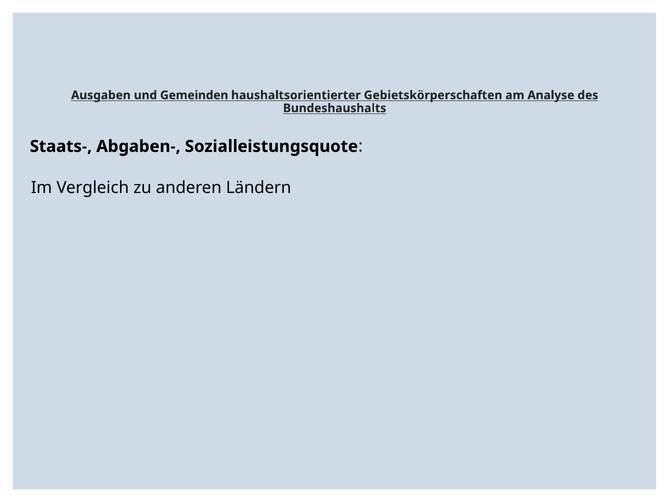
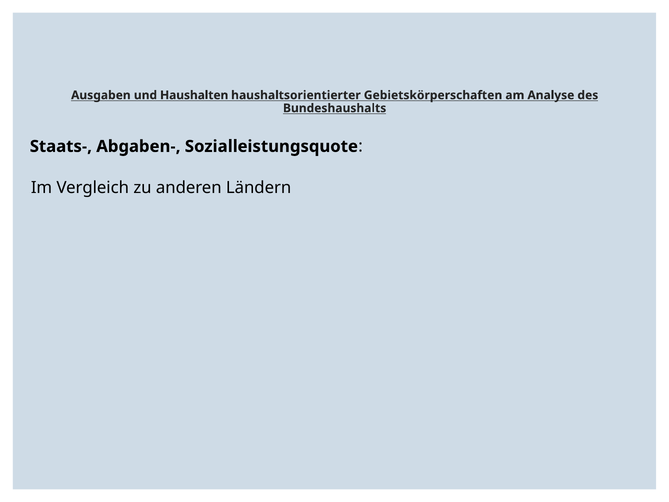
Gemeinden: Gemeinden -> Haushalten (194, 95)
